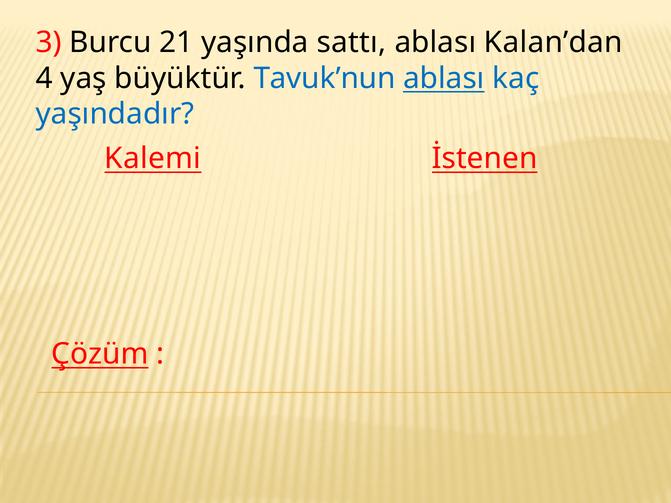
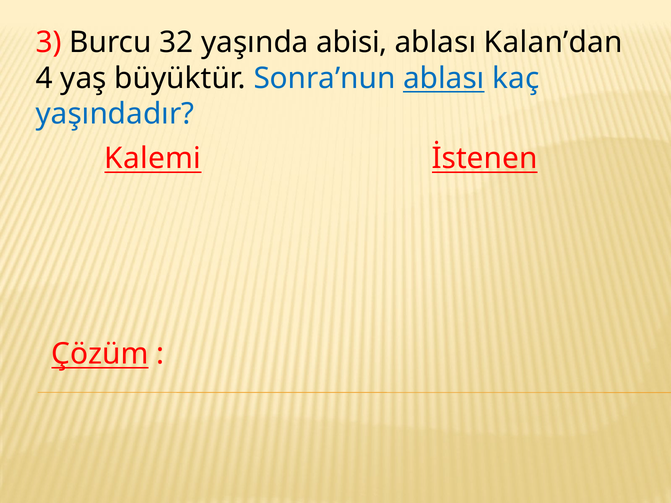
21: 21 -> 32 (176, 42)
sattı: sattı -> abisi (352, 42)
Tavuk’nun: Tavuk’nun -> Sonra’nun (324, 78)
